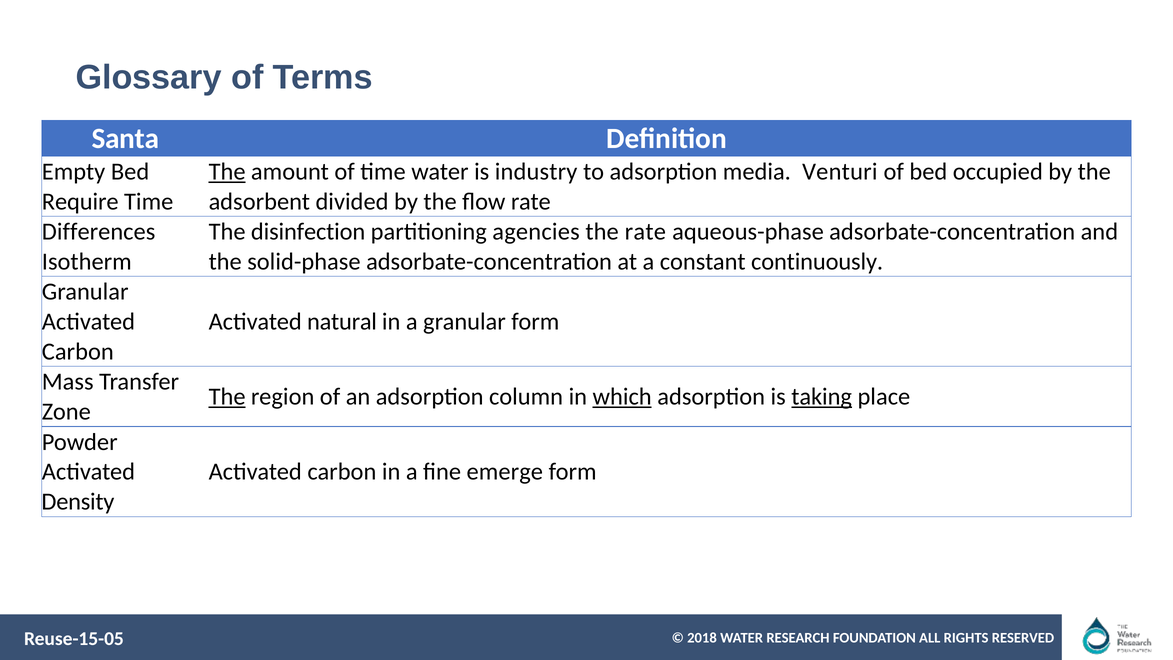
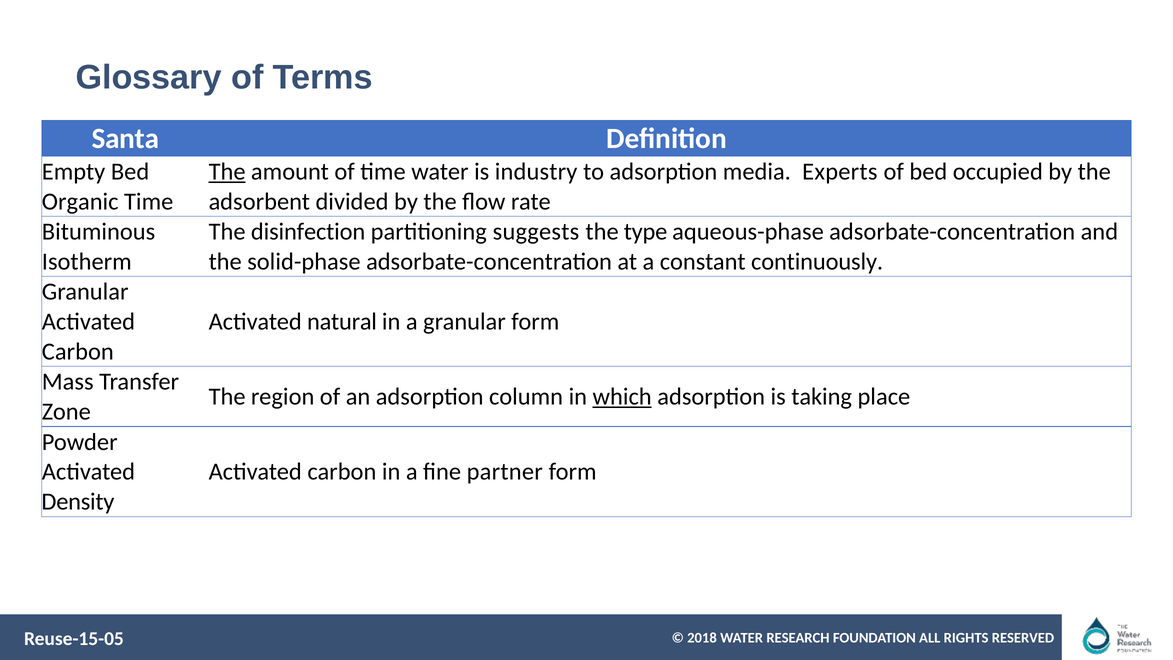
Venturi: Venturi -> Experts (840, 172)
Require: Require -> Organic (80, 201)
Differences: Differences -> Bituminous (99, 232)
agencies: agencies -> suggests (536, 232)
the rate: rate -> type (646, 232)
The underline: present -> none (227, 397)
taking underline: present -> none (822, 397)
emerge: emerge -> partner (505, 472)
